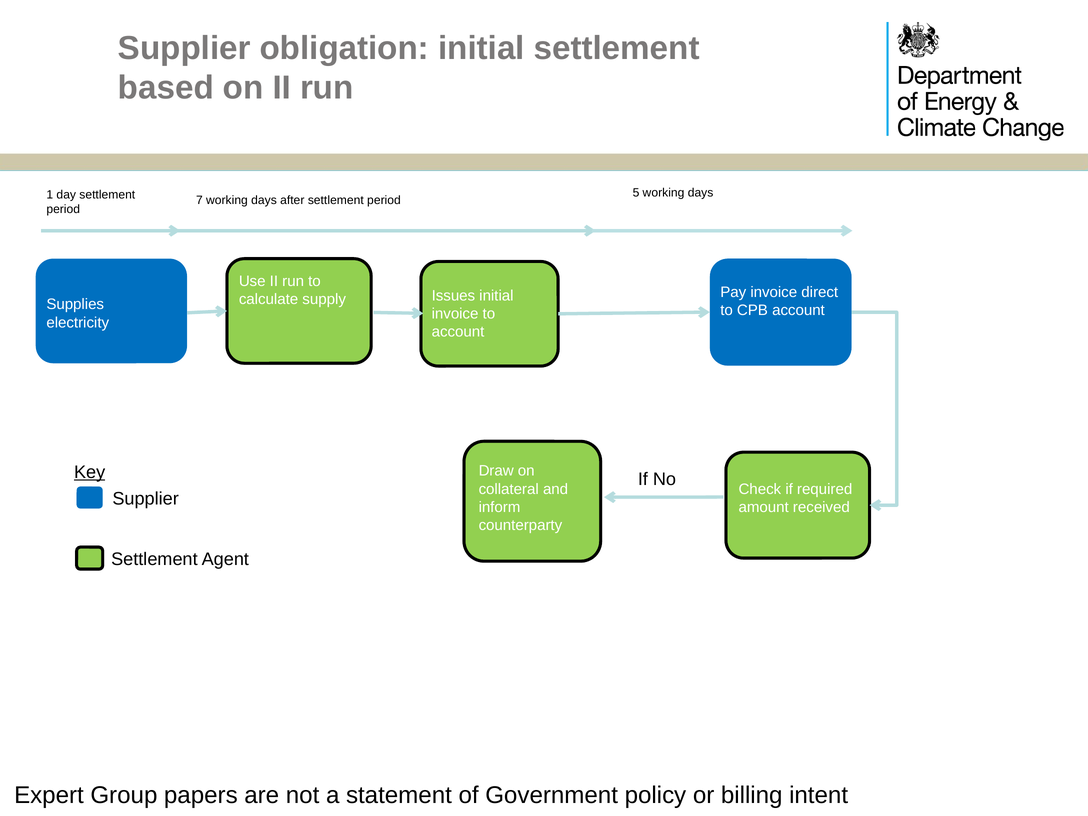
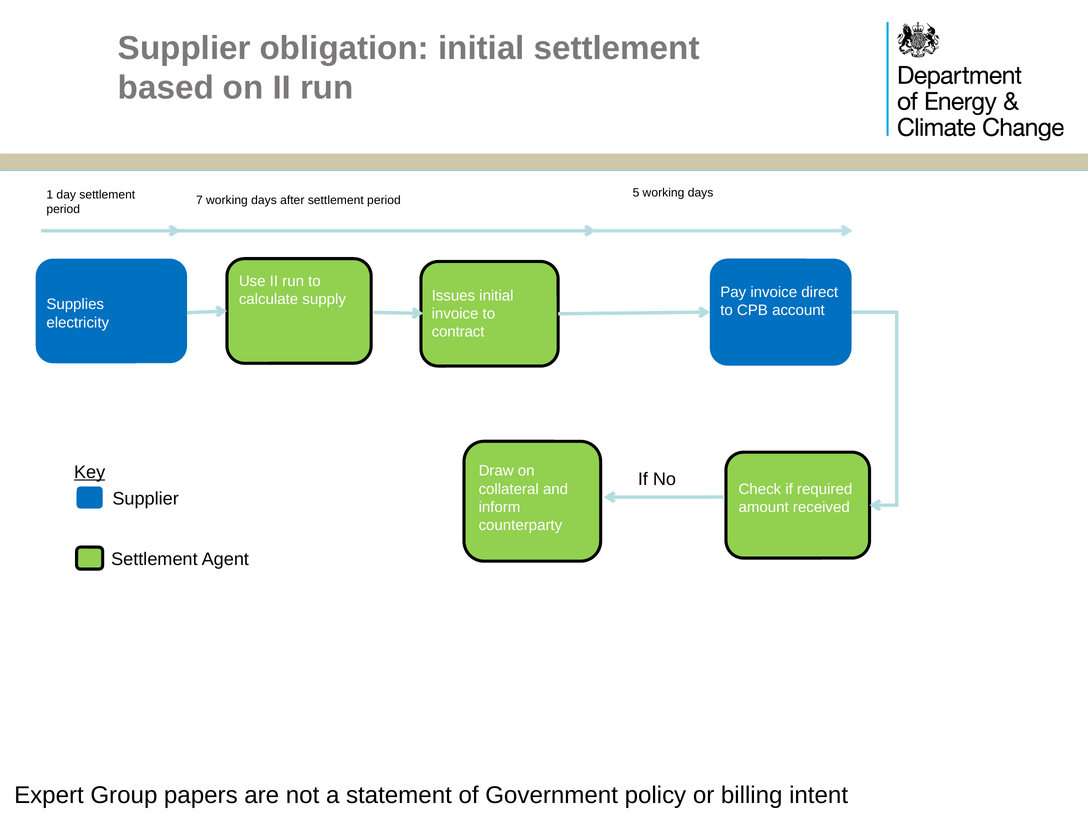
account: account -> contract (458, 332)
